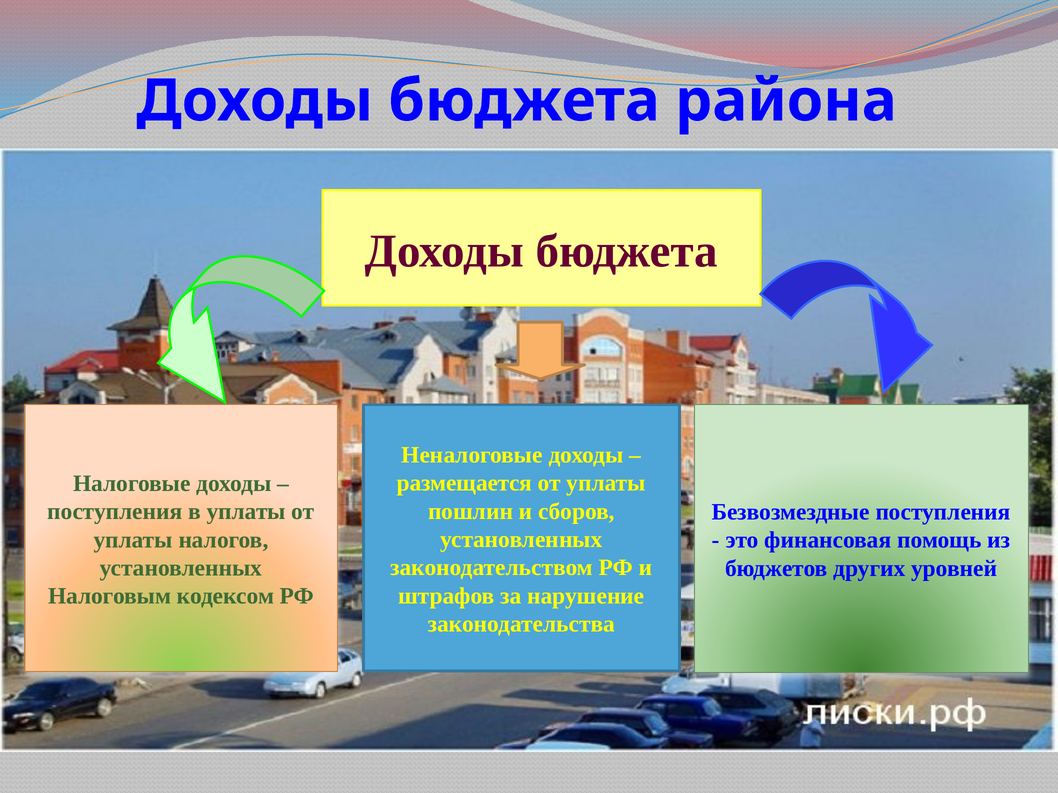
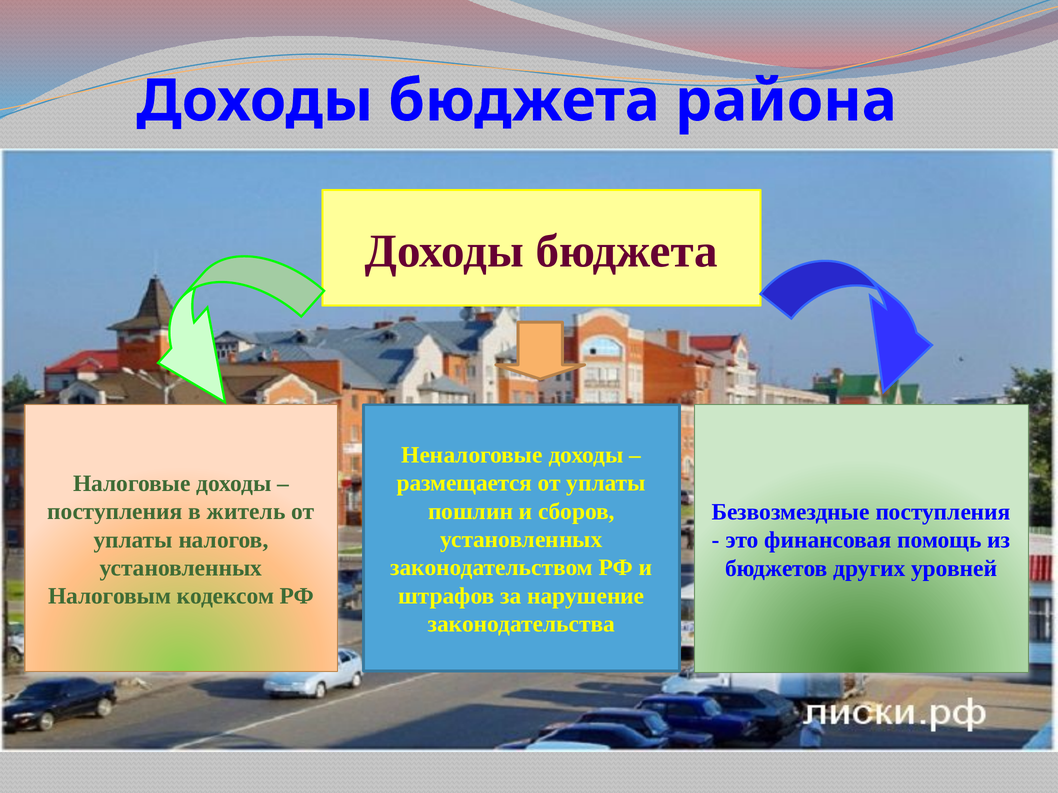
в уплаты: уплаты -> житель (246, 512)
